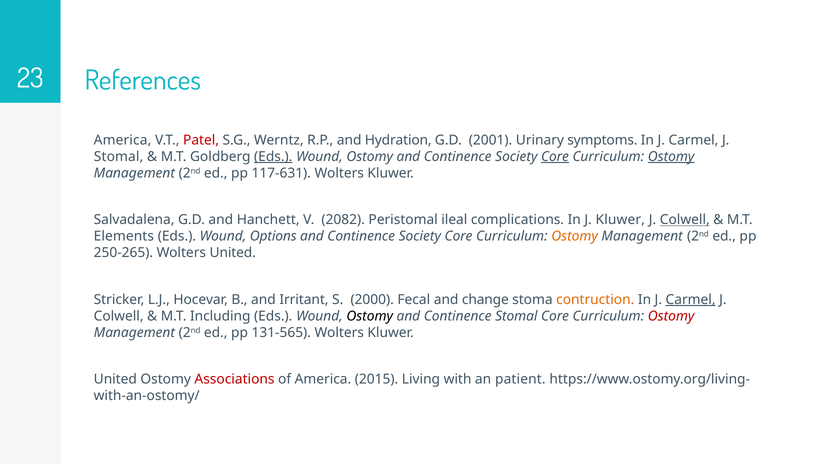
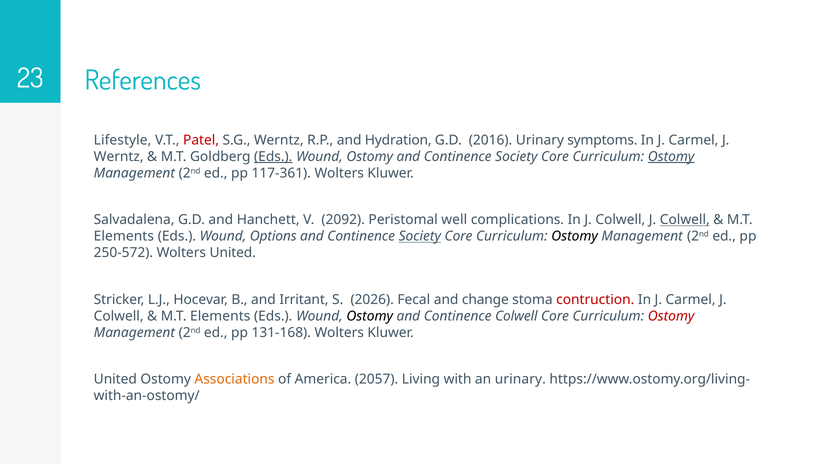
America: America -> Lifestyle (123, 140)
2001: 2001 -> 2016 (491, 140)
Stomal: Stomal -> Werntz (119, 157)
Core underline: present -> none (555, 157)
117-631: 117-631 -> 117-361 (281, 173)
2082: 2082 -> 2092 (343, 220)
ileal: ileal -> well (454, 220)
In J Kluwer: Kluwer -> Colwell (620, 220)
Society underline: none -> present (420, 237)
Ostomy colour: orange -> black (575, 237)
250-265: 250-265 -> 250-572 (123, 253)
2000: 2000 -> 2026 (372, 300)
contruction colour: orange -> red (595, 300)
Carmel underline: present -> none (691, 300)
Including: Including -> Elements (220, 317)
Continence Stomal: Stomal -> Colwell (516, 317)
131-565: 131-565 -> 131-168 (281, 333)
Associations colour: red -> orange (235, 380)
2015: 2015 -> 2057 (377, 380)
an patient: patient -> urinary (520, 380)
